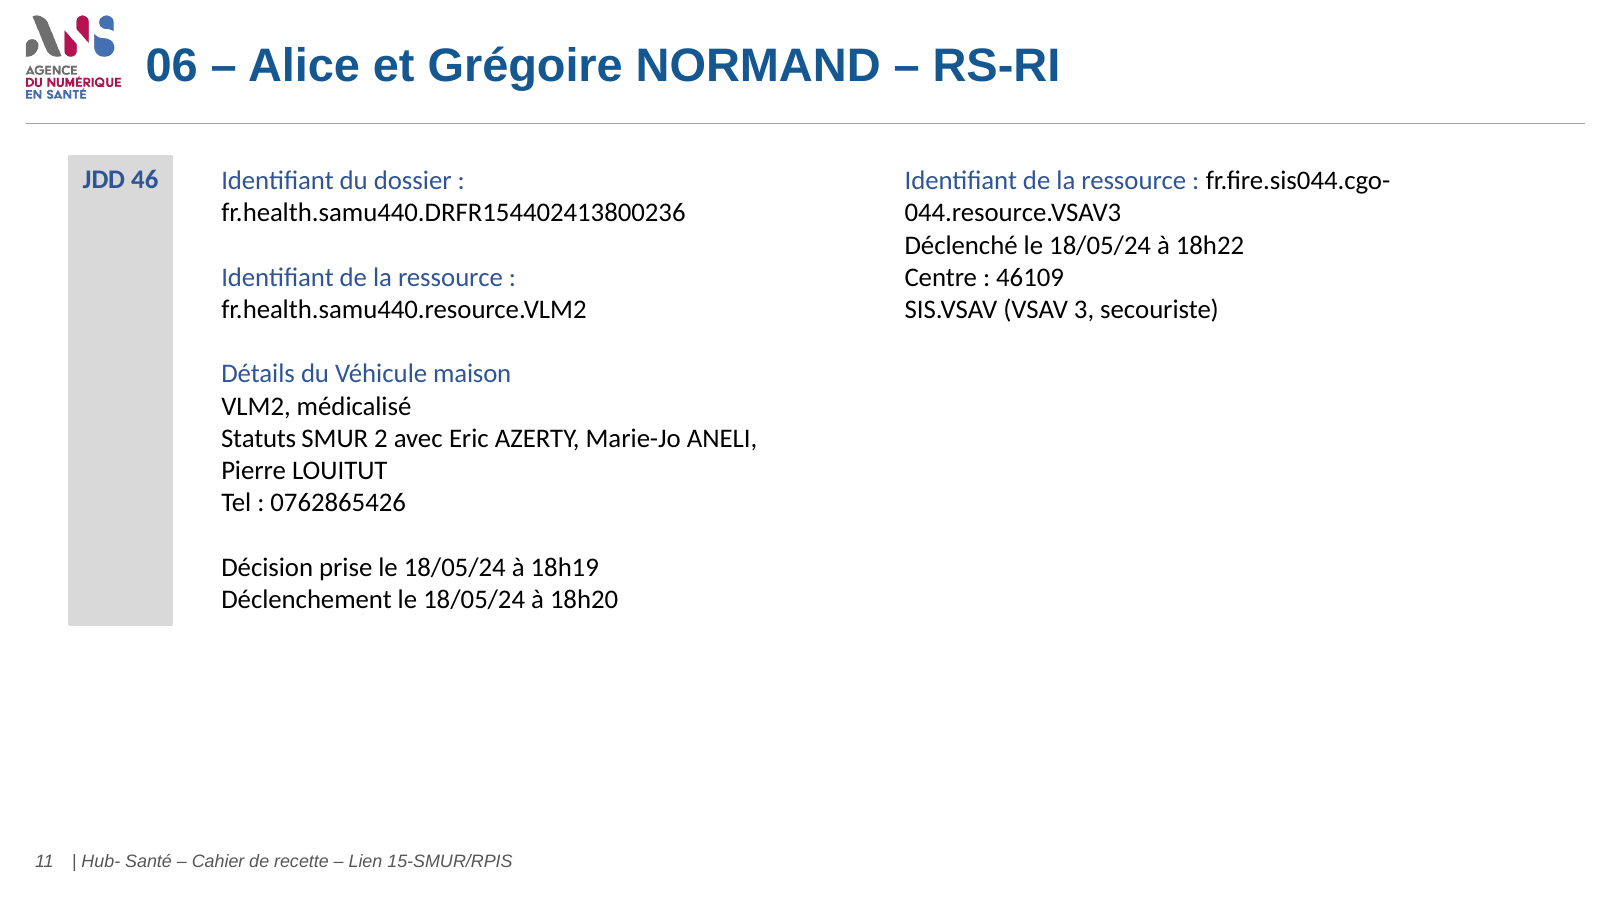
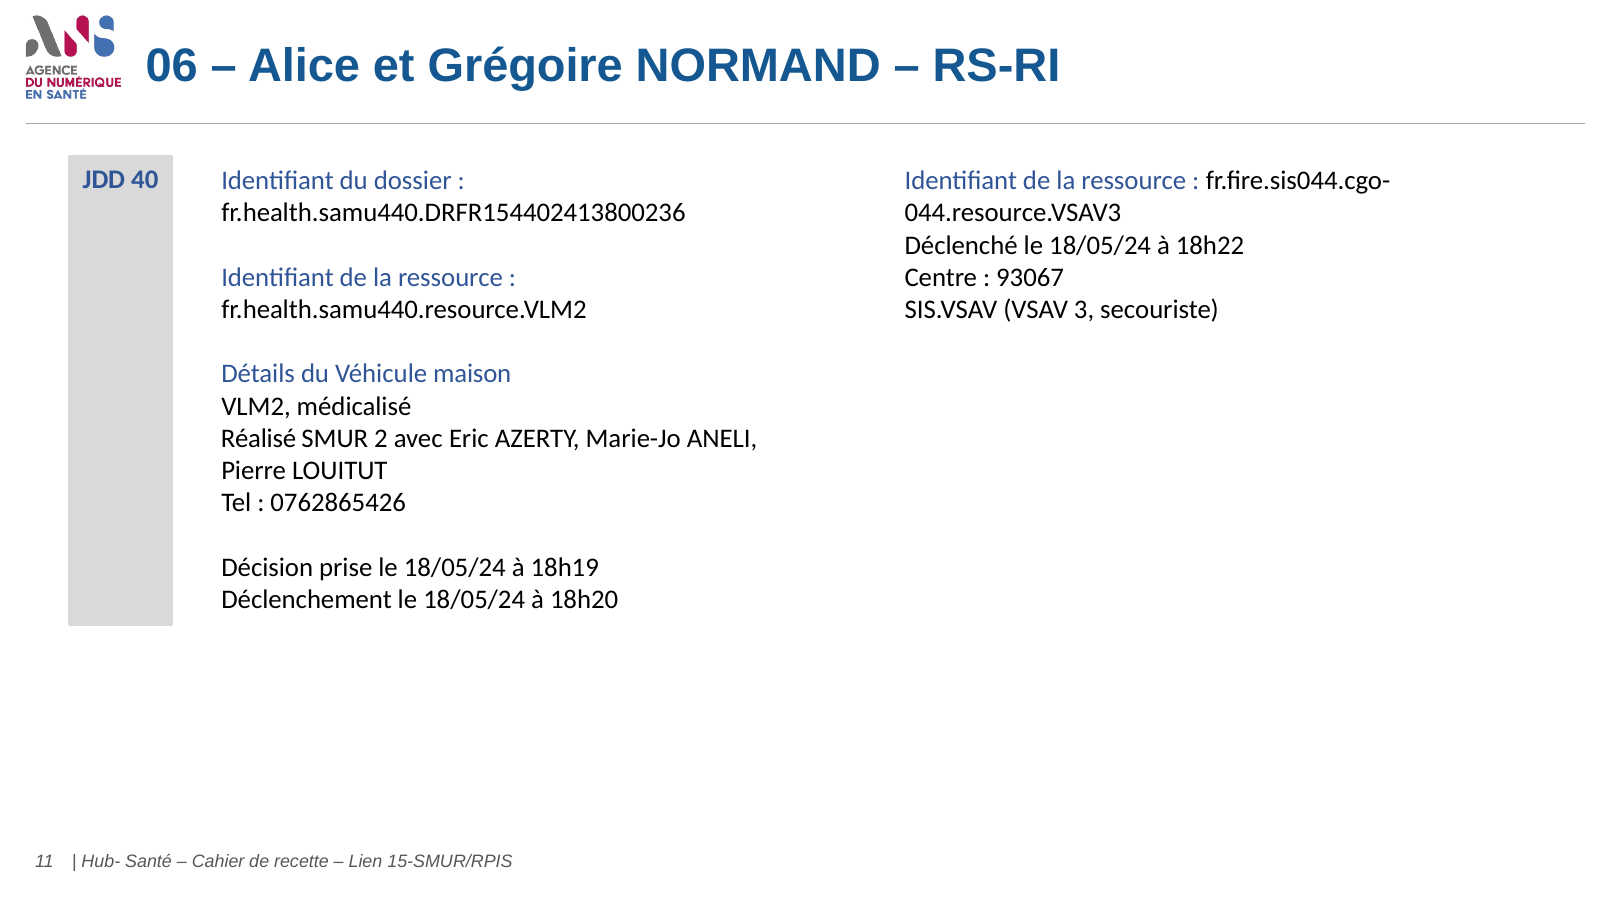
46: 46 -> 40 (145, 180)
46109: 46109 -> 93067 (1030, 277)
Statuts: Statuts -> Réalisé (259, 438)
